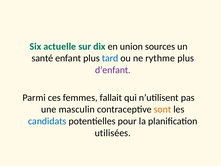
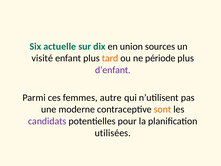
santé: santé -> visité (42, 58)
tard colour: blue -> orange (110, 58)
rythme: rythme -> période (160, 58)
fallait: fallait -> autre (111, 97)
masculin: masculin -> moderne (77, 109)
candidats colour: blue -> purple (47, 121)
